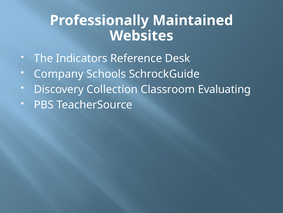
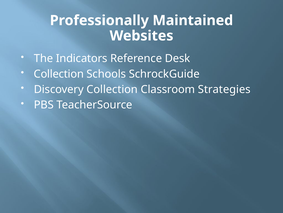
Company: Company -> Collection (59, 74)
Evaluating: Evaluating -> Strategies (224, 89)
